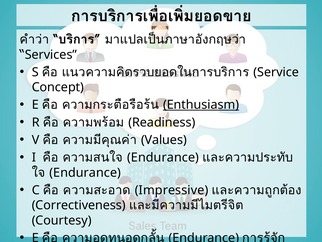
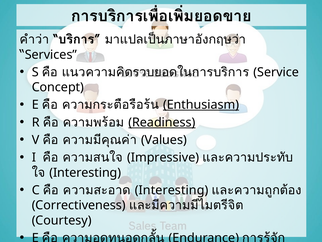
Readiness underline: none -> present (162, 122)
Endurance: Endurance -> Impressive (163, 157)
Endurance: Endurance -> Interesting (85, 172)
Impressive: Impressive -> Interesting (172, 190)
